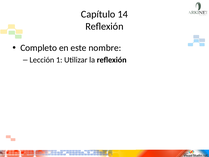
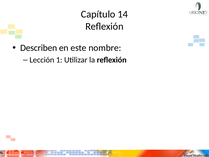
Completo: Completo -> Describen (39, 48)
